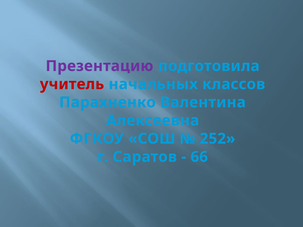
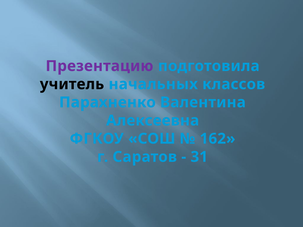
учитель colour: red -> black (72, 84)
252: 252 -> 162 (218, 139)
66: 66 -> 31 (199, 157)
